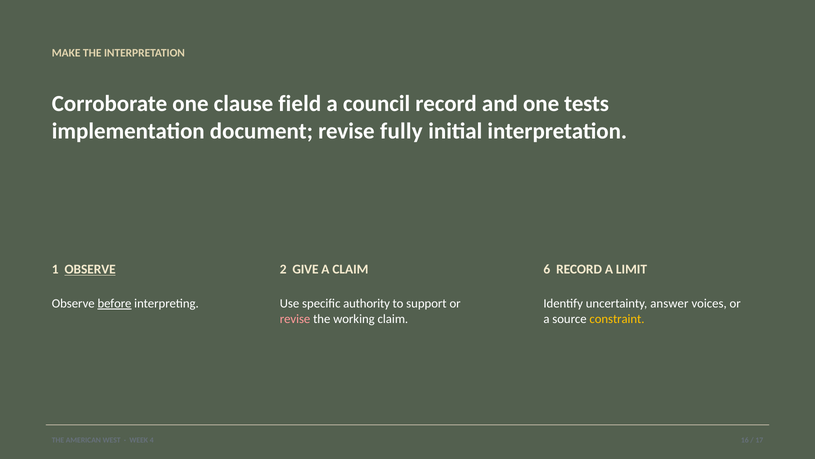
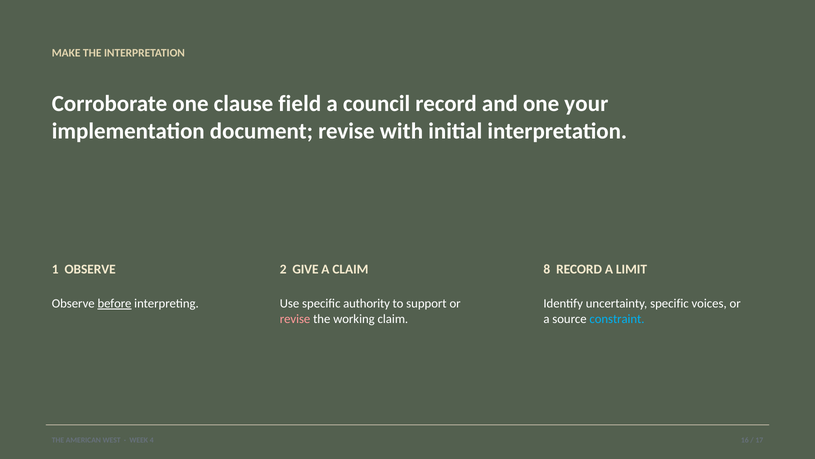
tests: tests -> your (586, 104)
fully: fully -> with (401, 131)
OBSERVE underline: present -> none (90, 269)
6: 6 -> 8 (547, 269)
uncertainty answer: answer -> specific (669, 303)
constraint colour: yellow -> light blue (617, 318)
